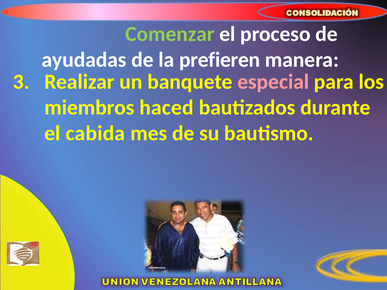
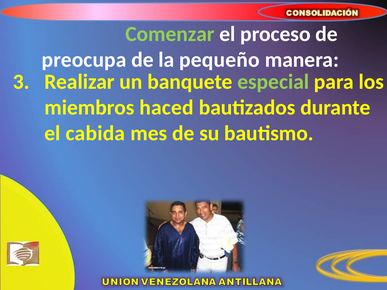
ayudadas: ayudadas -> preocupa (84, 60)
prefieren: prefieren -> pequeño (220, 60)
especial colour: pink -> light green (273, 82)
